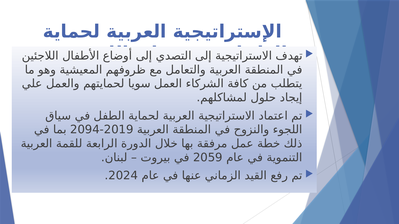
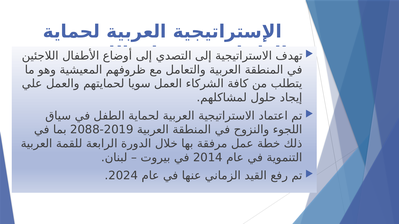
2094: 2094 -> 2088 (85, 130)
2059: 2059 -> 2014 (208, 158)
